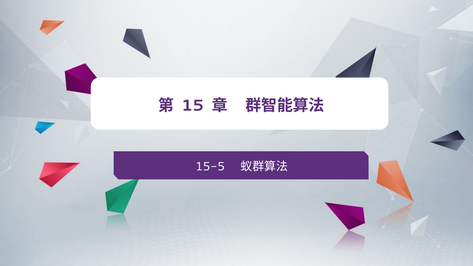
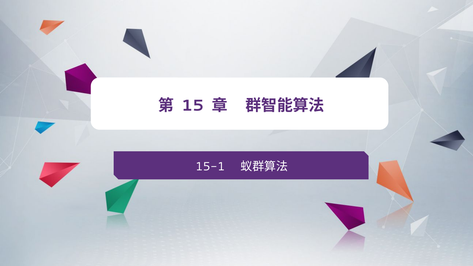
15-5: 15-5 -> 15-1 (210, 167)
